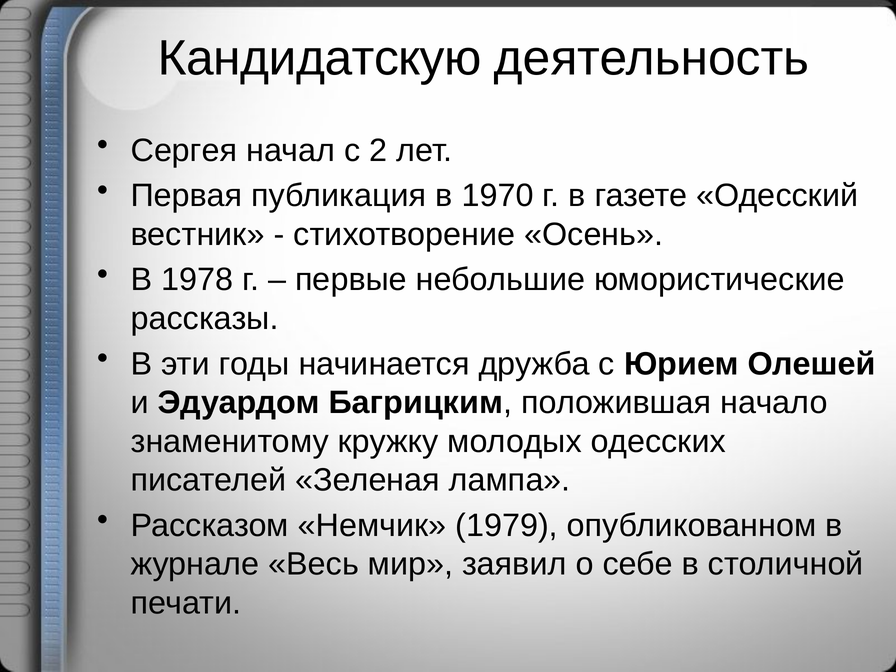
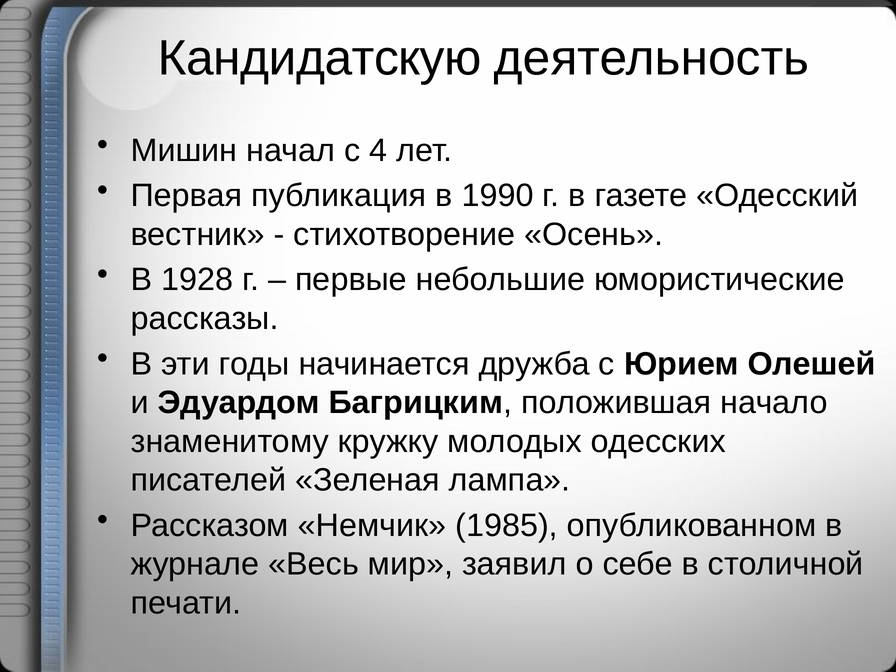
Сергея: Сергея -> Мишин (184, 150)
2: 2 -> 4 (378, 150)
1970: 1970 -> 1990 (498, 196)
1978: 1978 -> 1928 (197, 280)
1979: 1979 -> 1985 (507, 526)
